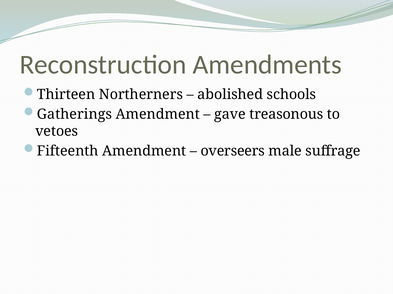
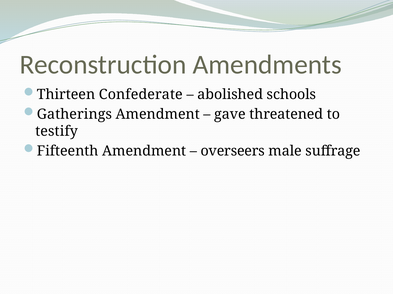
Northerners: Northerners -> Confederate (141, 95)
treasonous: treasonous -> threatened (286, 114)
vetoes: vetoes -> testify (57, 131)
